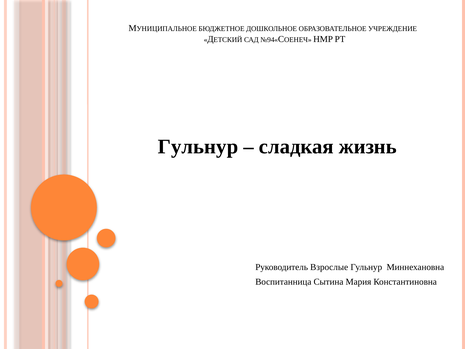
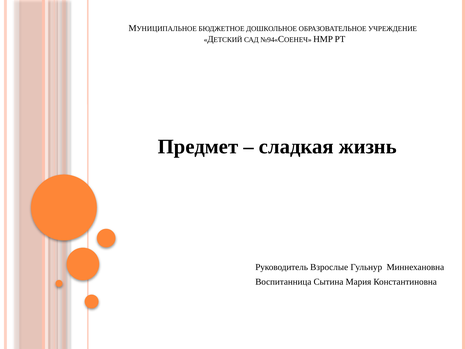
Гульнур: Гульнур -> Предмет (198, 147)
